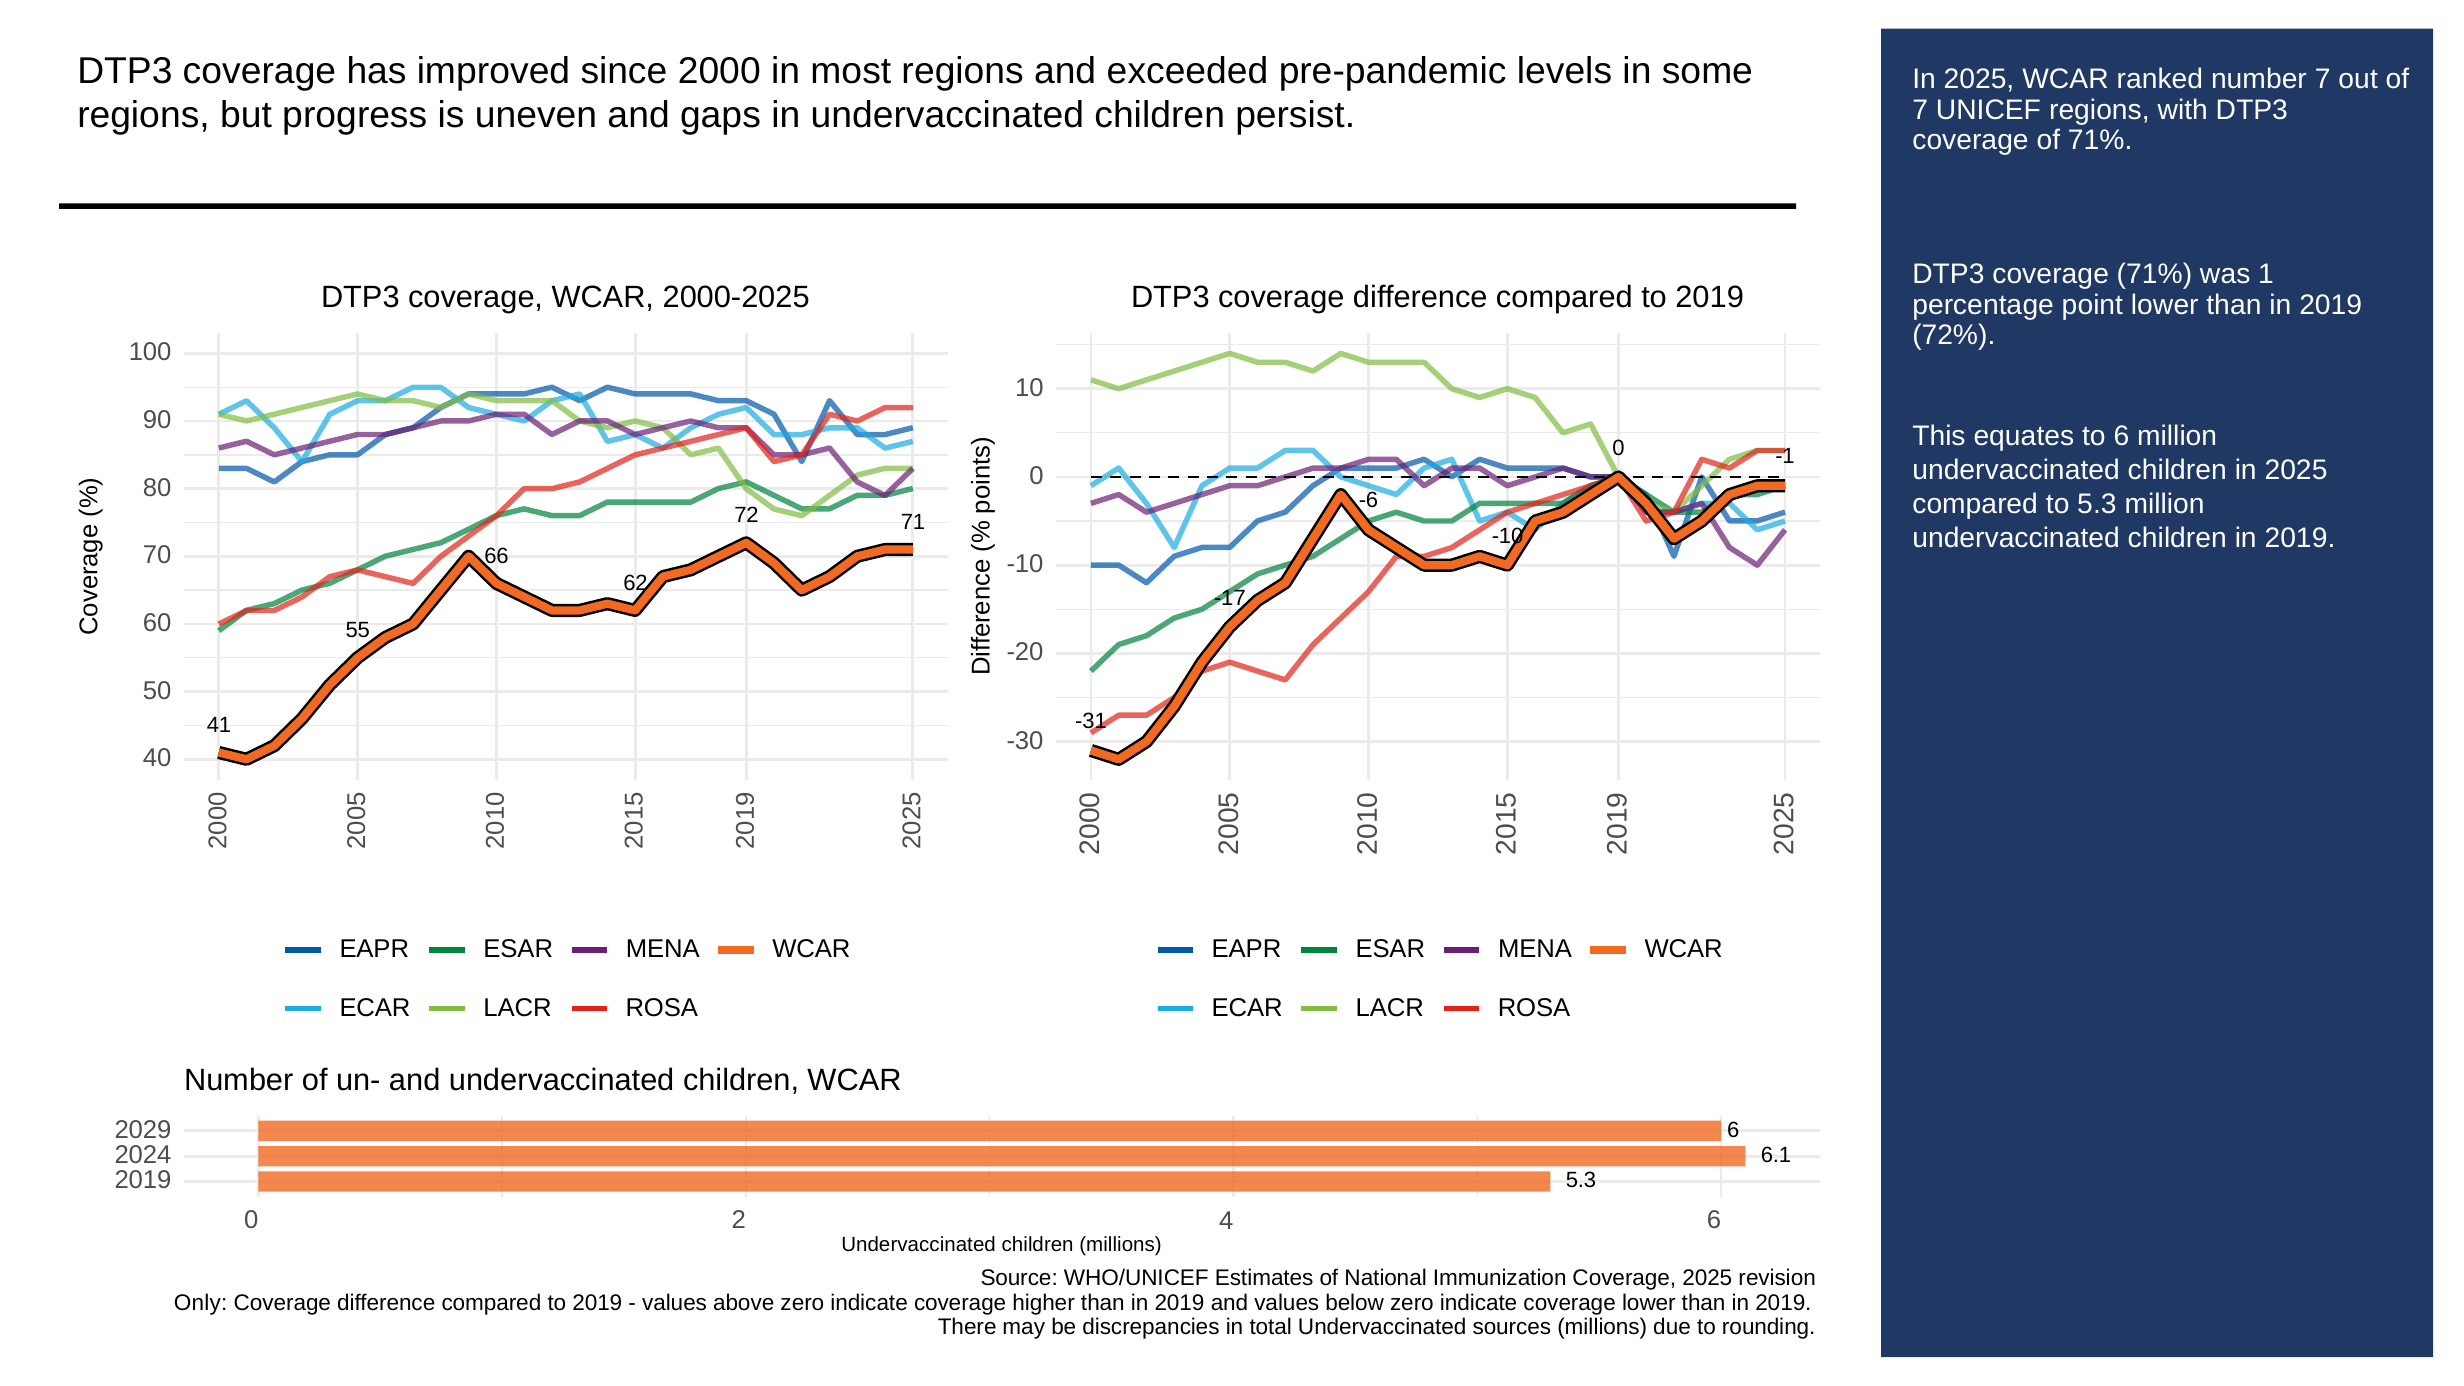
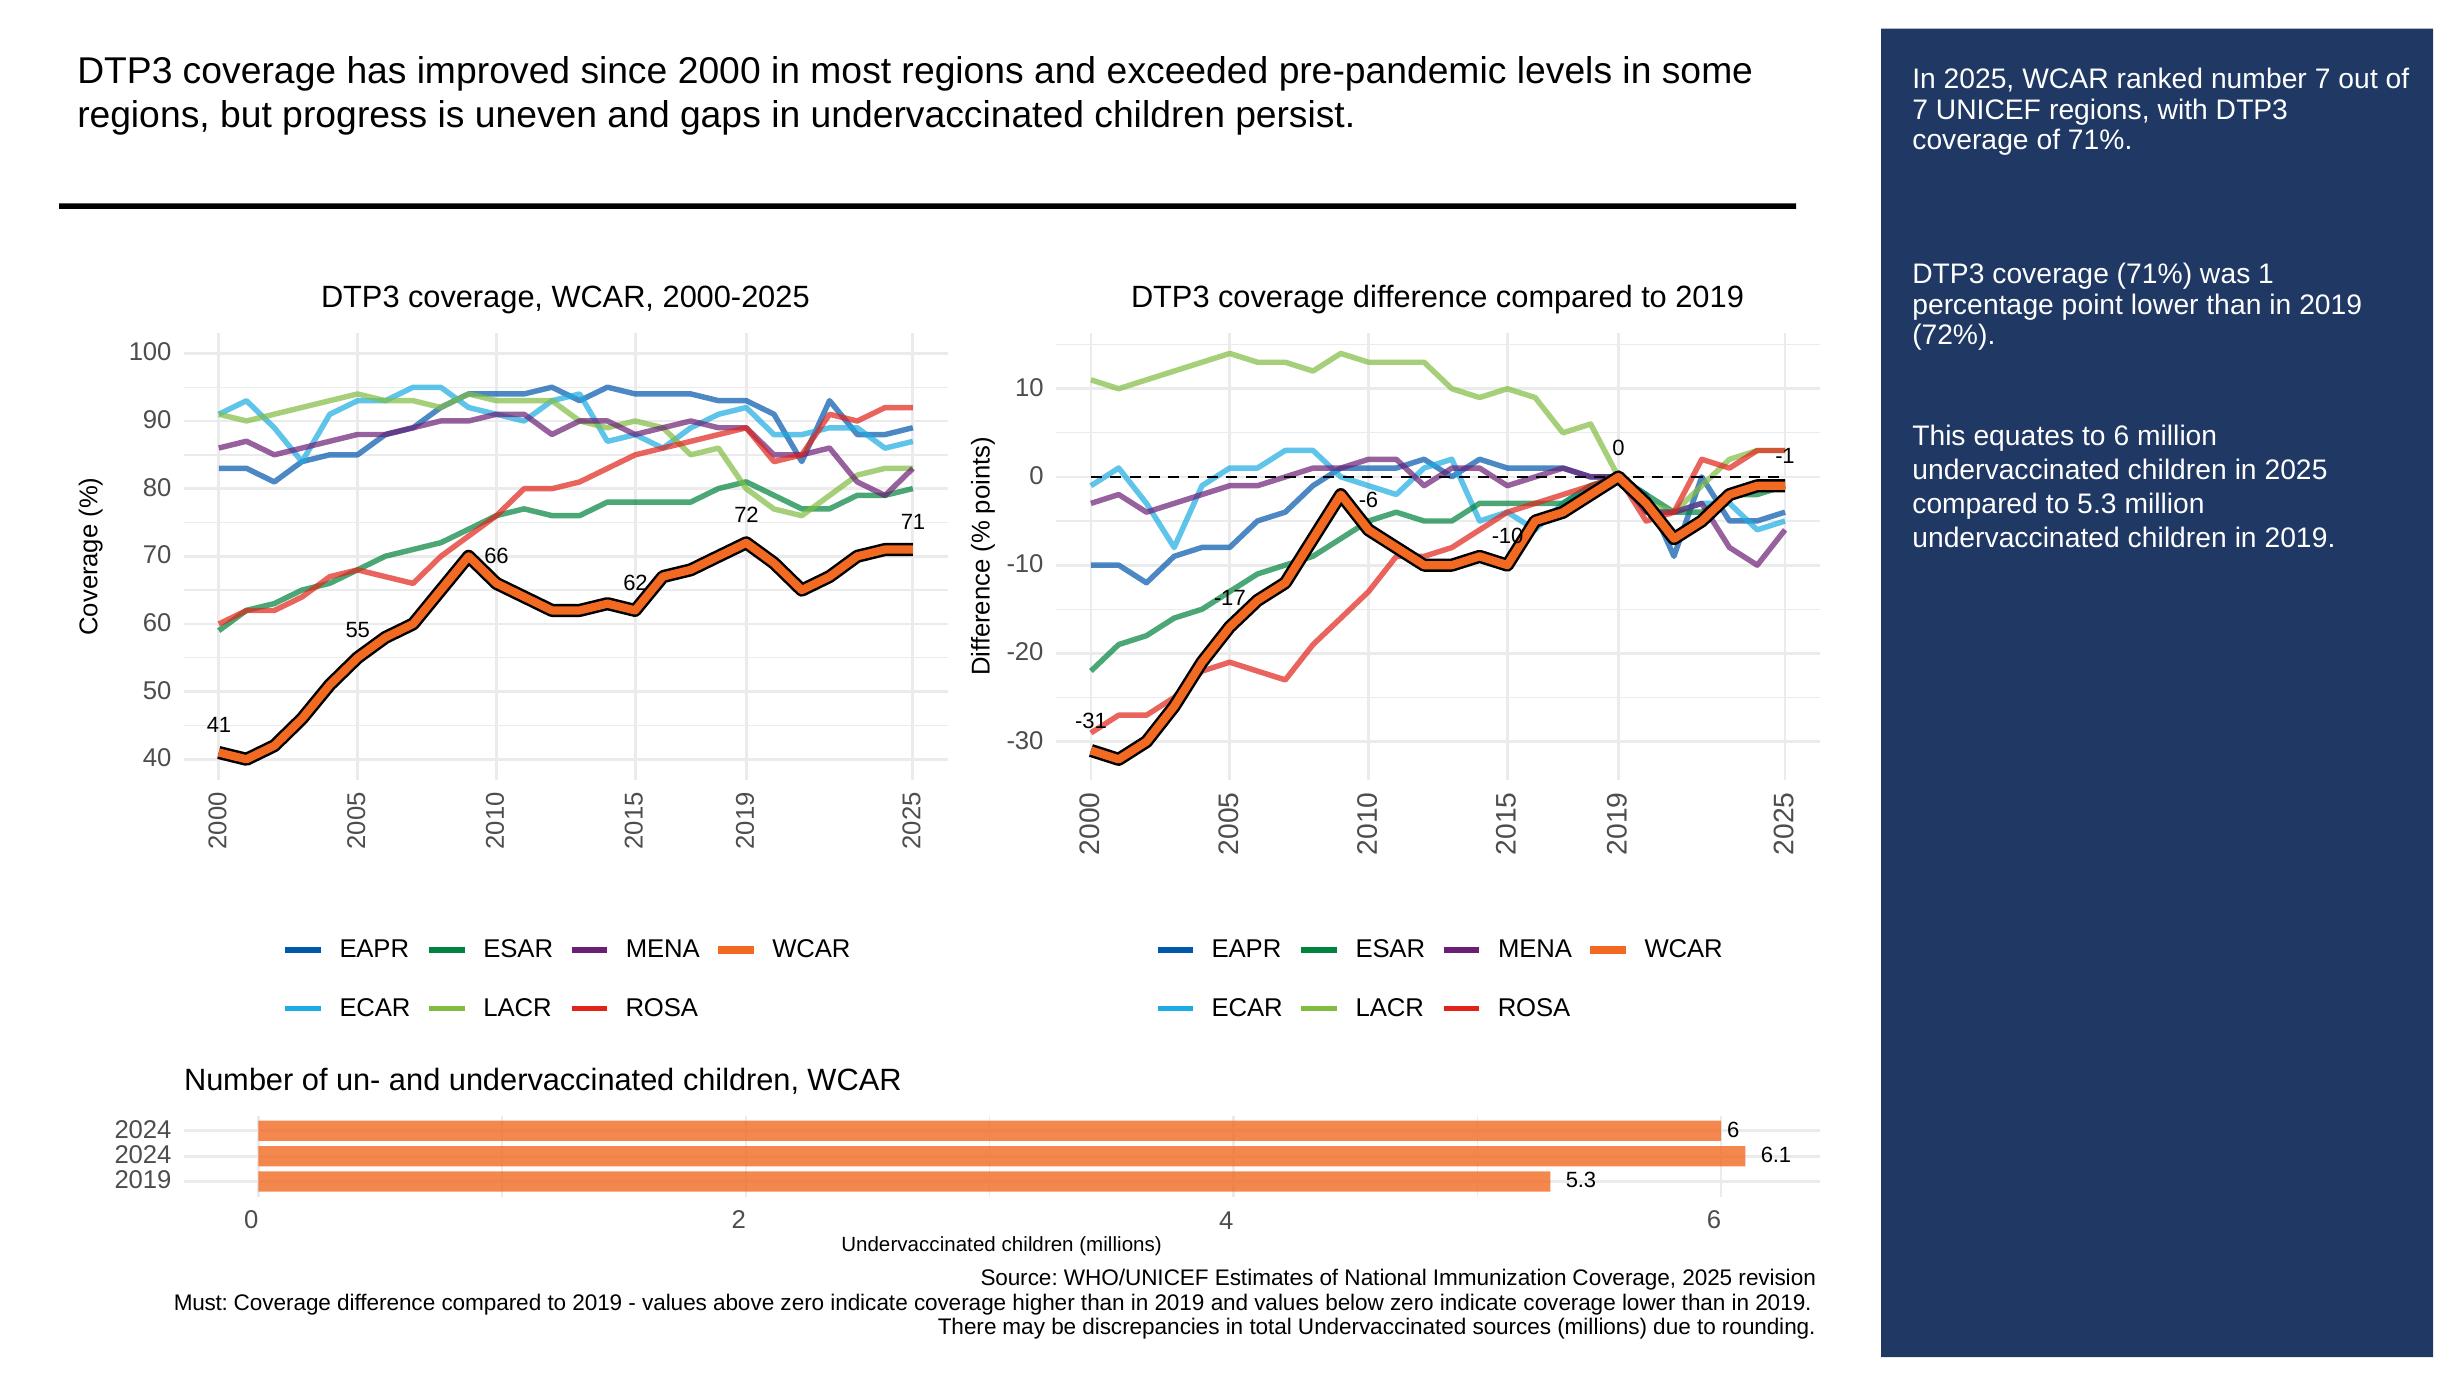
2029: 2029 -> 2024 (143, 1130)
Only: Only -> Must (201, 1303)
